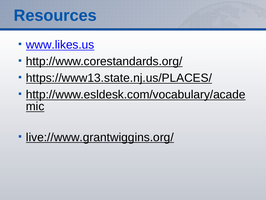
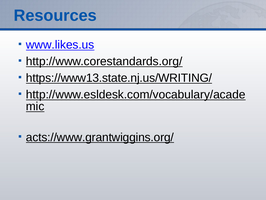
https://www13.state.nj.us/PLACES/: https://www13.state.nj.us/PLACES/ -> https://www13.state.nj.us/WRITING/ (119, 78)
live://www.grantwiggins.org/: live://www.grantwiggins.org/ -> acts://www.grantwiggins.org/ (100, 137)
